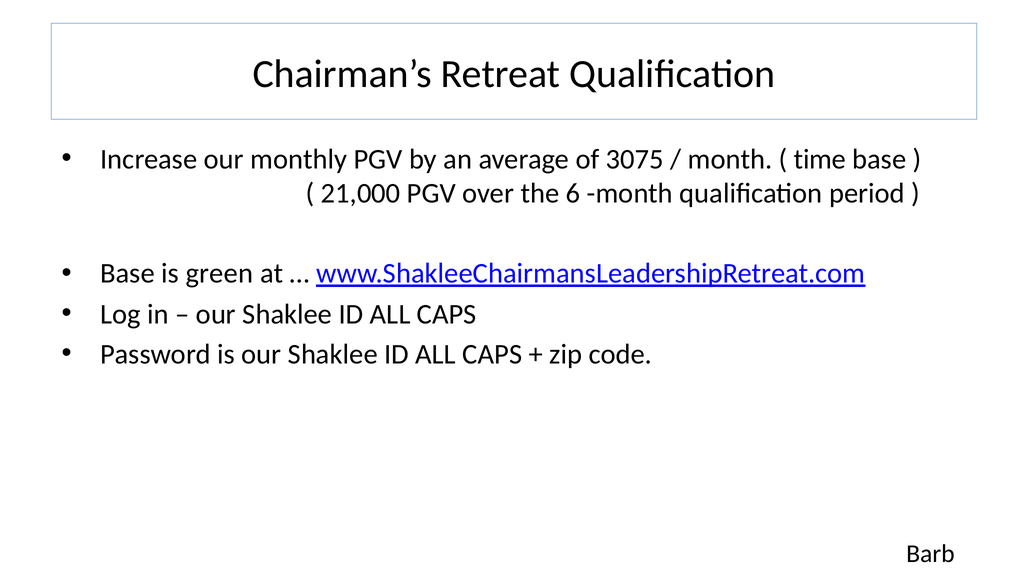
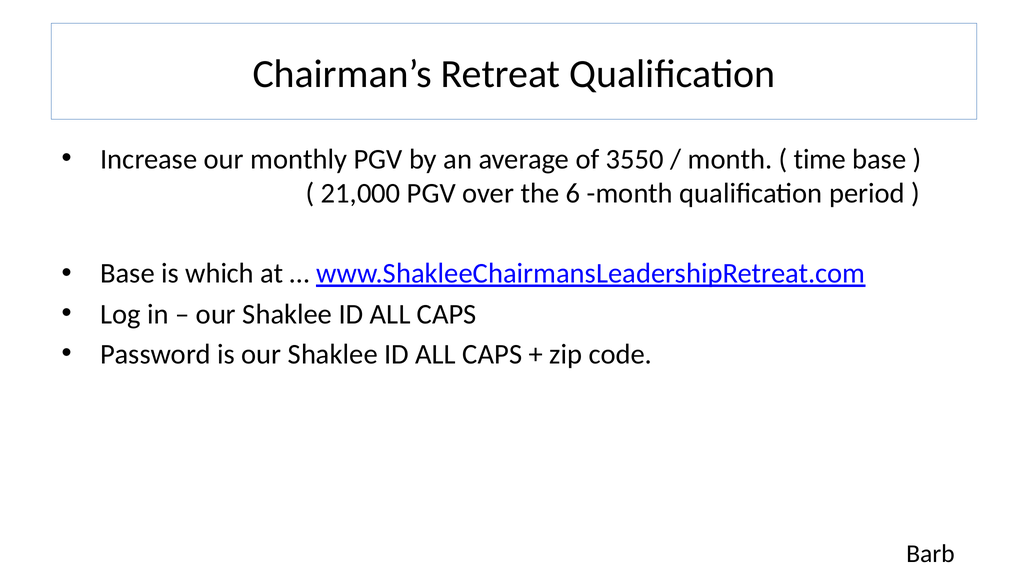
3075: 3075 -> 3550 (635, 159)
green: green -> which (220, 274)
